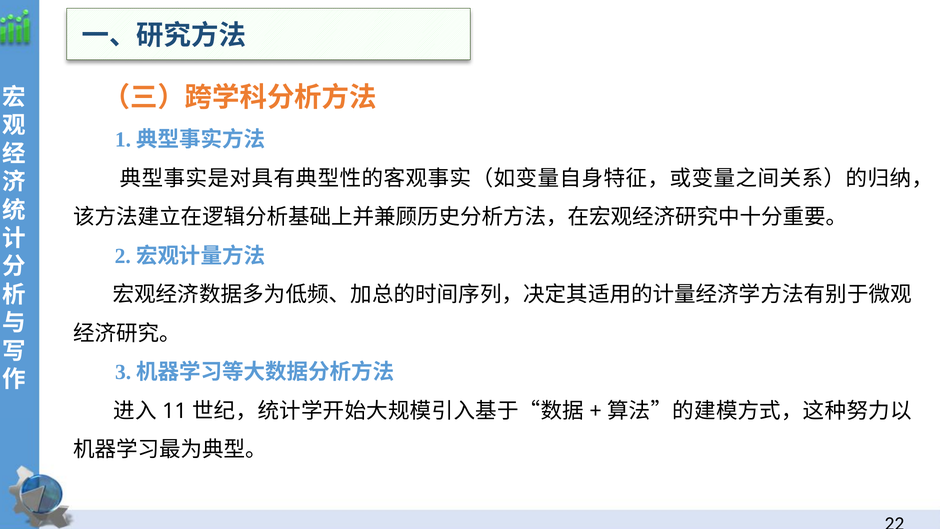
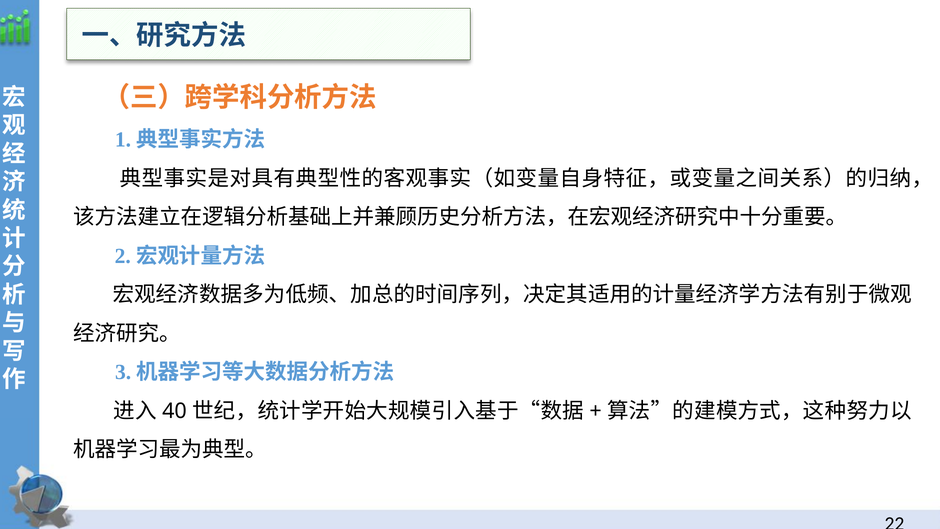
11: 11 -> 40 (175, 411)
